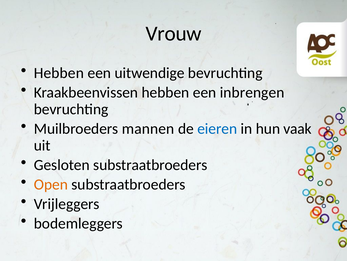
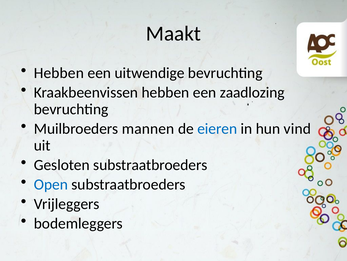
Vrouw: Vrouw -> Maakt (173, 34)
inbrengen: inbrengen -> zaadlozing (252, 92)
vaak: vaak -> vind (297, 128)
Open colour: orange -> blue (51, 184)
